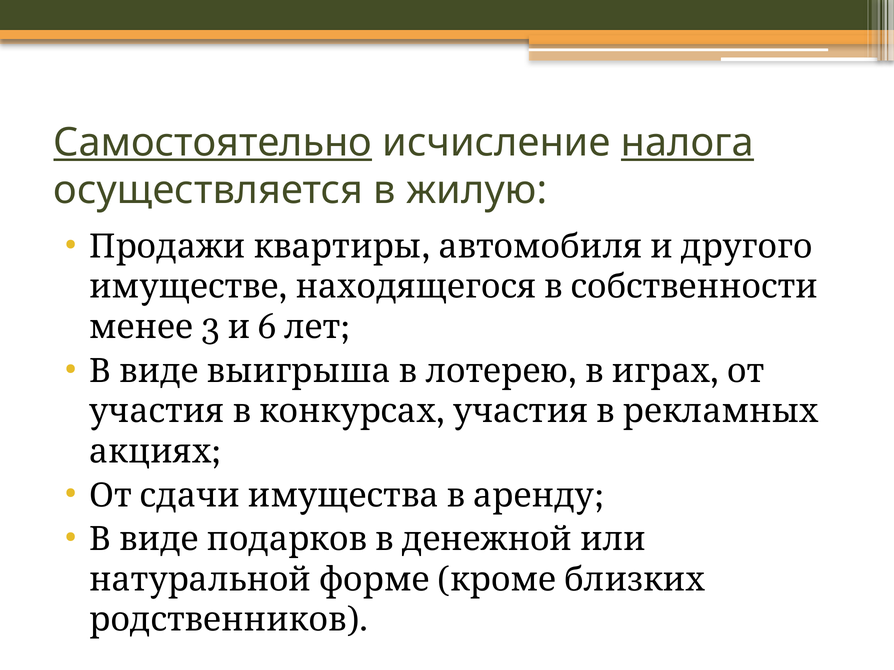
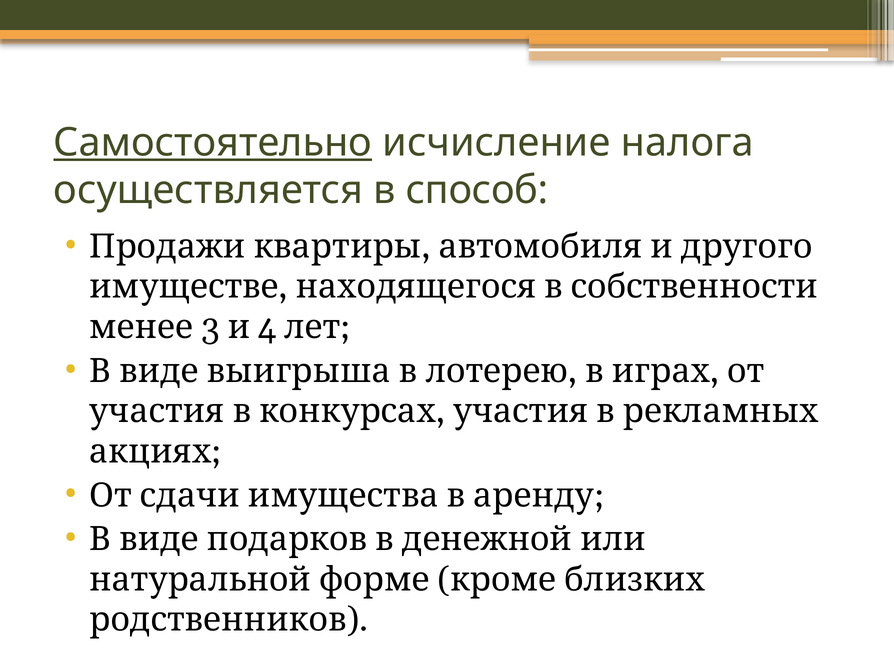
налога underline: present -> none (687, 143)
жилую: жилую -> способ (477, 191)
6: 6 -> 4 (267, 327)
